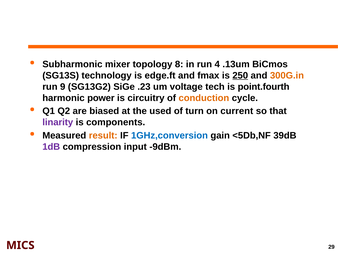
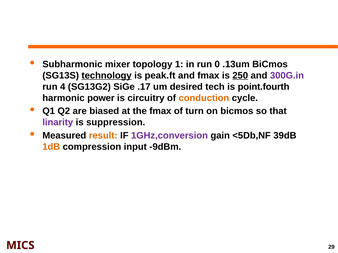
8: 8 -> 1 (179, 64)
4: 4 -> 0 (217, 64)
technology underline: none -> present (107, 76)
edge.ft: edge.ft -> peak.ft (160, 76)
300G.in colour: orange -> purple (287, 76)
9: 9 -> 4 (63, 87)
.23: .23 -> .17 (144, 87)
voltage: voltage -> desired (186, 87)
the used: used -> fmax (160, 111)
on current: current -> bicmos (237, 111)
components: components -> suppression (116, 123)
1GHz,conversion colour: blue -> purple (169, 136)
1dB colour: purple -> orange (51, 147)
